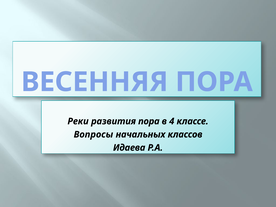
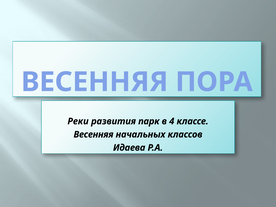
развития пора: пора -> парк (149, 121)
Вопросы: Вопросы -> Весенняя (93, 134)
